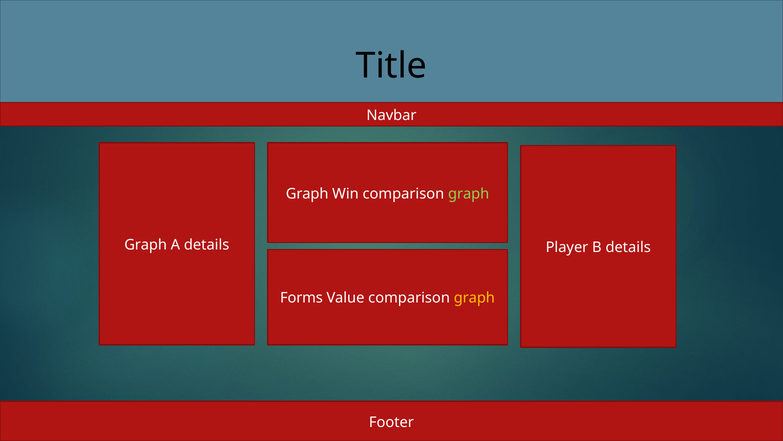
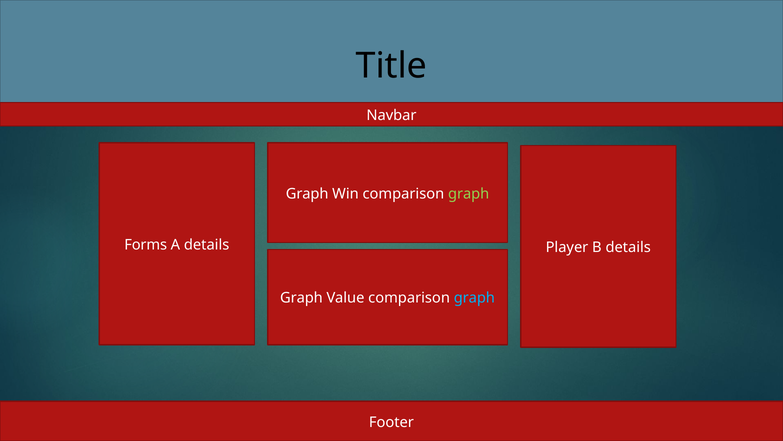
Graph: Graph -> Forms (146, 244)
Forms: Forms -> Graph (301, 298)
graph colour: yellow -> light blue (474, 298)
